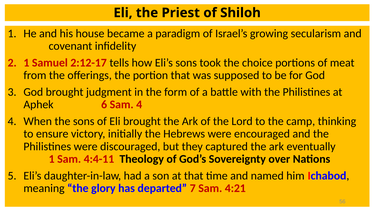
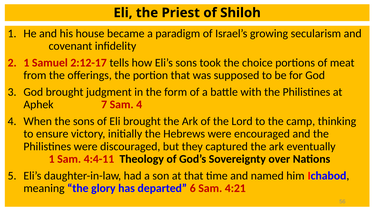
6: 6 -> 7 (104, 104)
7: 7 -> 6 (193, 188)
